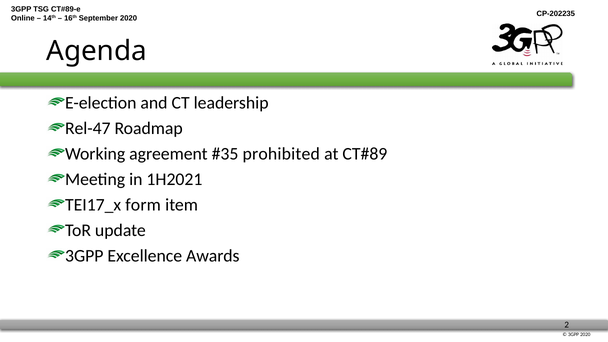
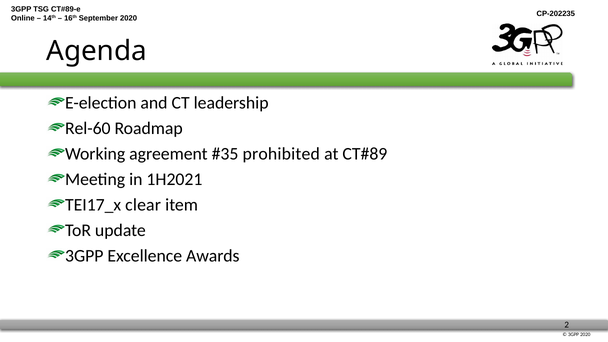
Rel-47: Rel-47 -> Rel-60 (88, 128)
form: form -> clear (143, 205)
